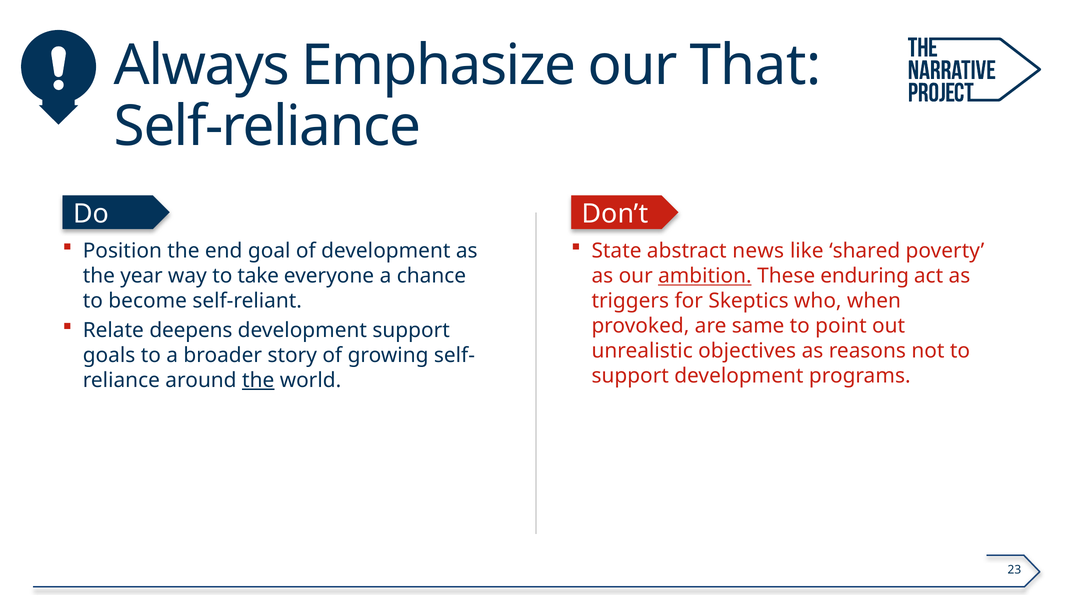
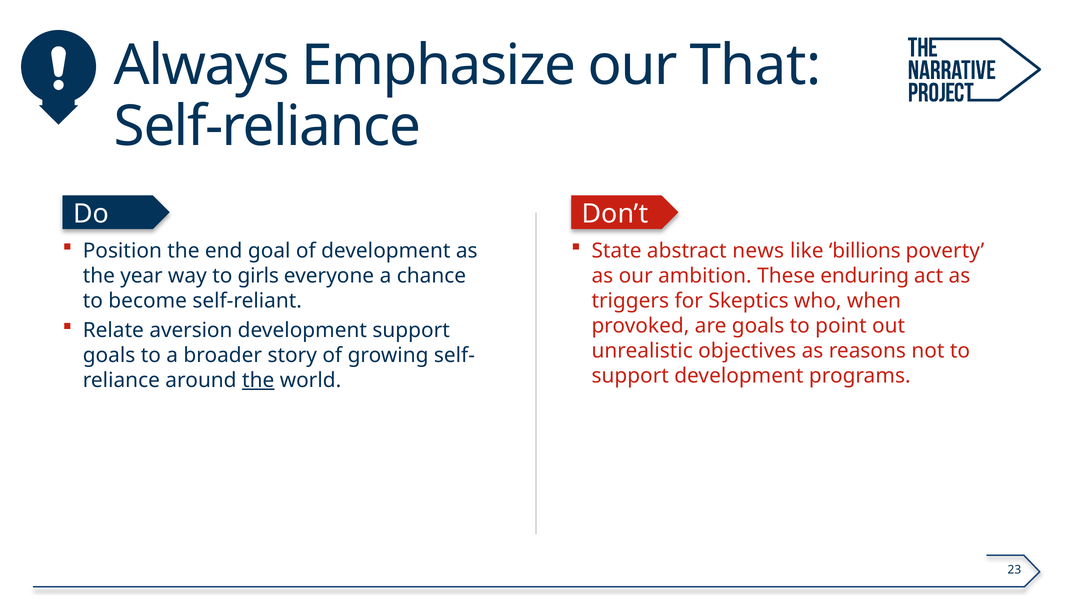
shared: shared -> billions (865, 251)
take: take -> girls (258, 276)
ambition underline: present -> none (705, 276)
deepens: deepens -> aversion (191, 330)
are same: same -> goals (758, 326)
